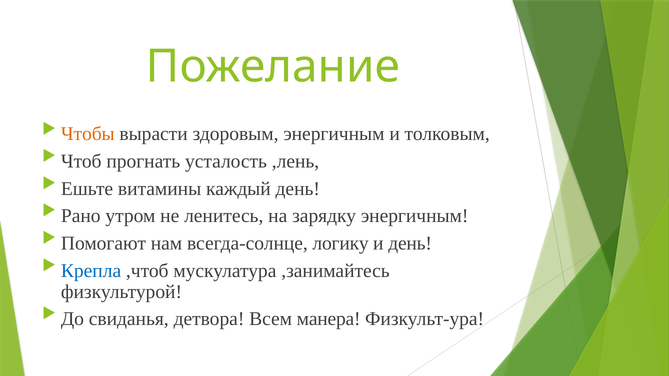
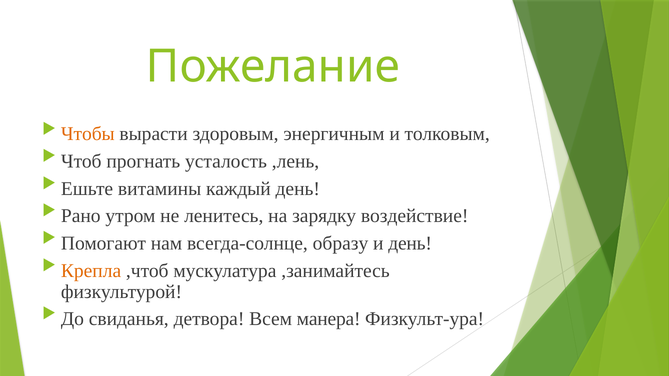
зарядку энергичным: энергичным -> воздействие (415, 216)
логику: логику -> образу (340, 244)
Крепла colour: blue -> orange (91, 271)
